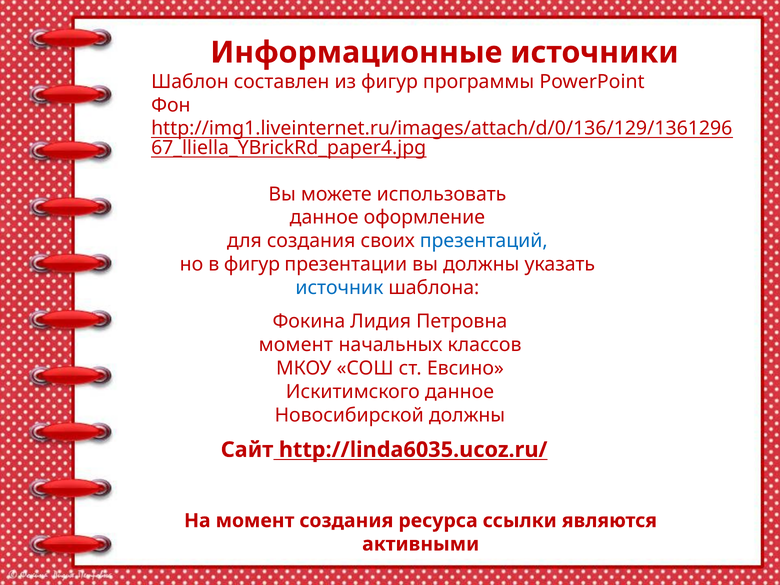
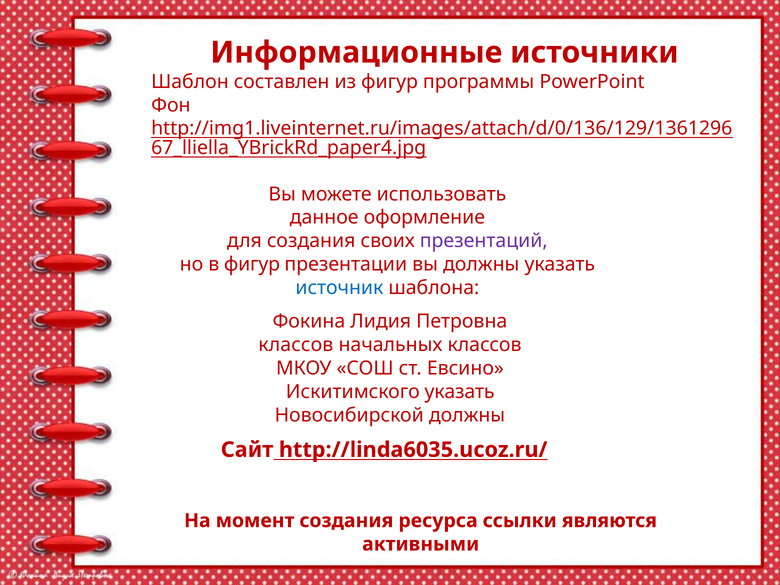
презентаций colour: blue -> purple (484, 241)
момент: момент -> классов (296, 345)
Искитимского данное: данное -> указать (460, 392)
